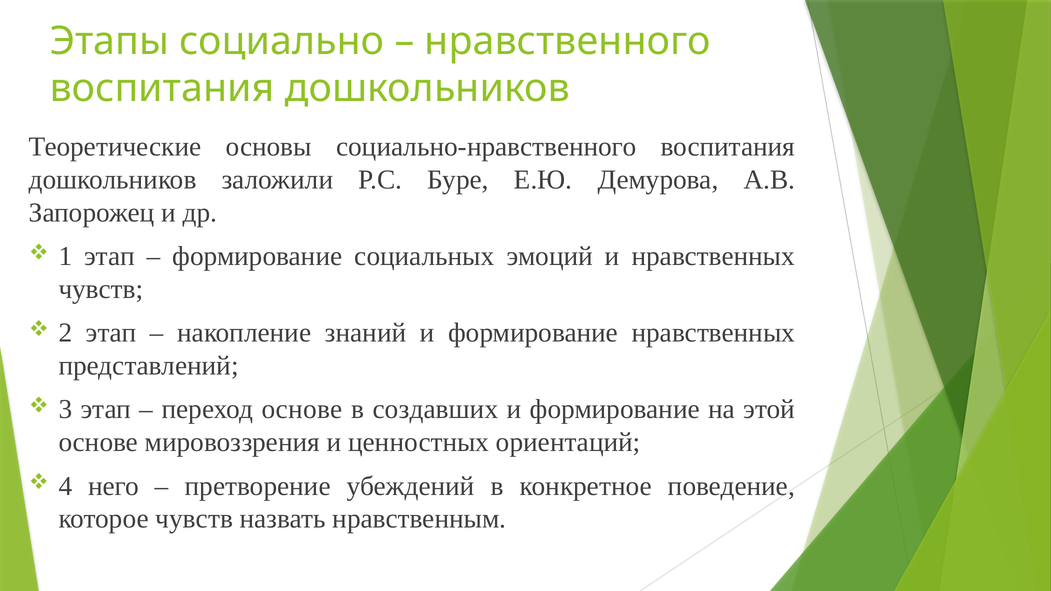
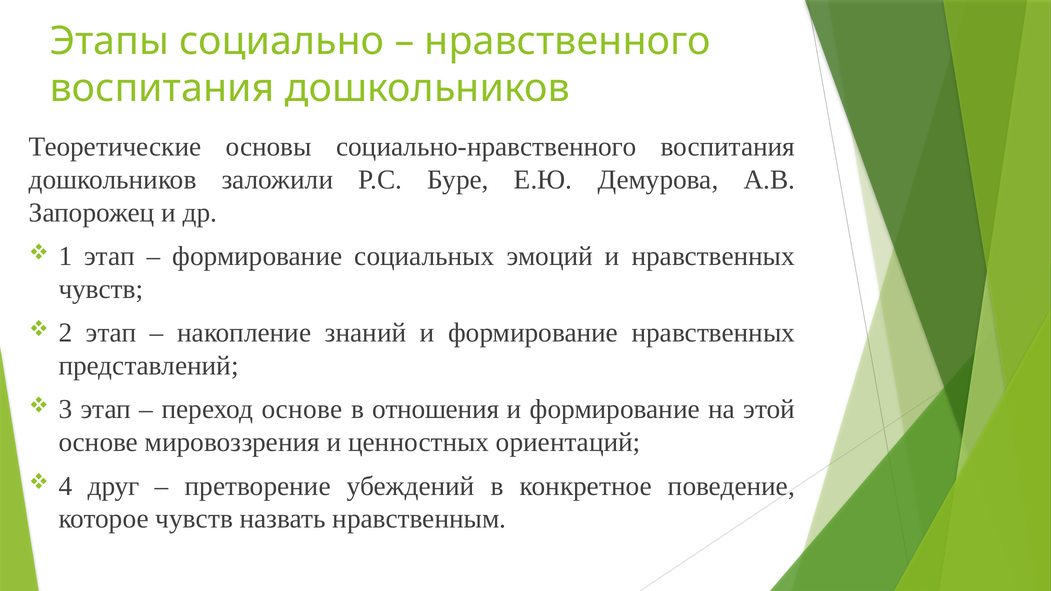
создавших: создавших -> отношения (436, 410)
него: него -> друг (114, 486)
